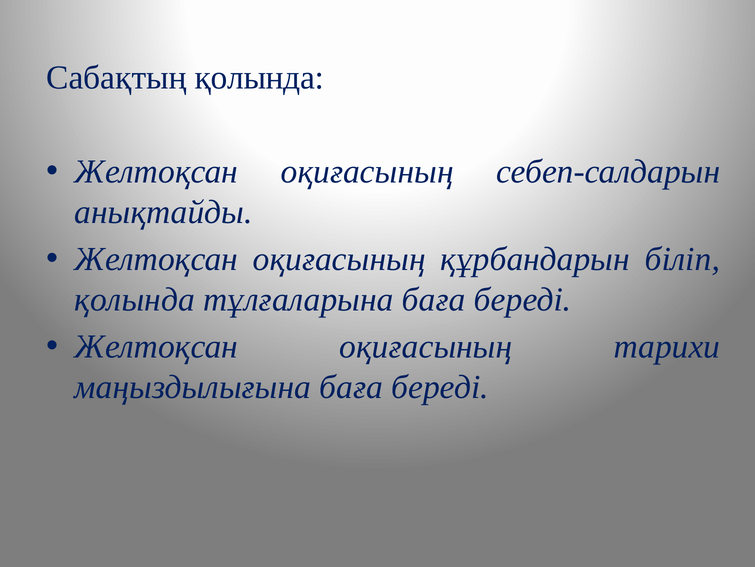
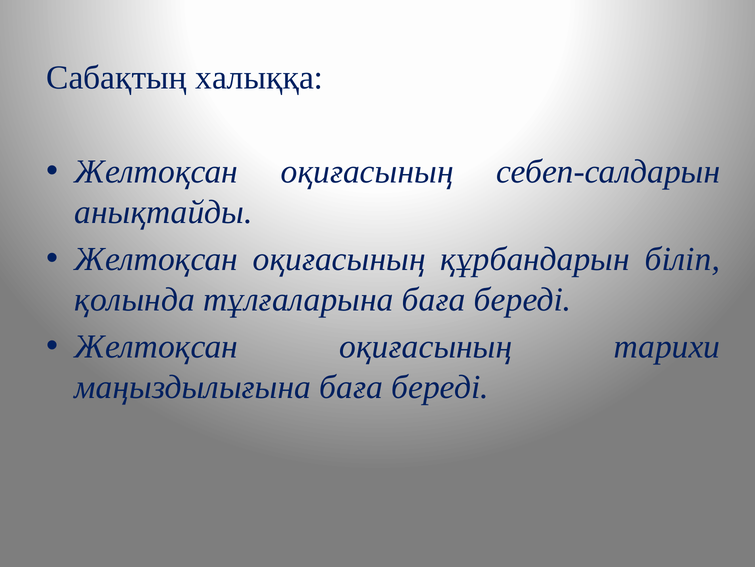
Сабақтың қолында: қолында -> халыққа (259, 78)
